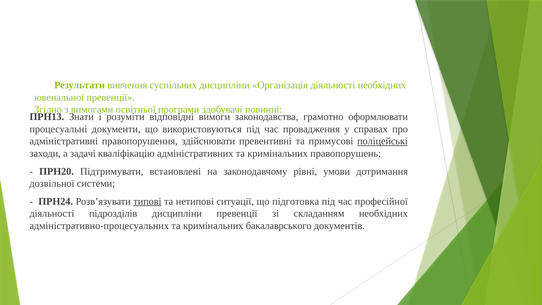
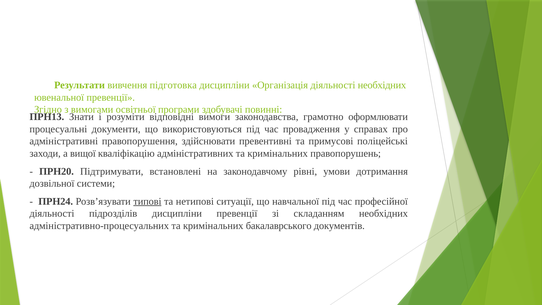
суспільних: суспільних -> підготовка (173, 85)
поліцейські underline: present -> none (382, 141)
задачі: задачі -> вищої (83, 153)
підготовка: підготовка -> навчальної (296, 201)
